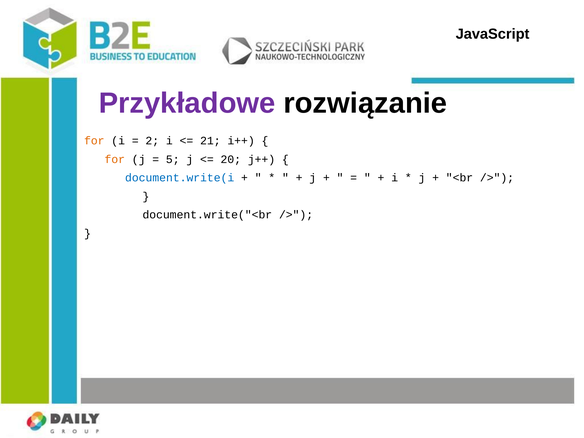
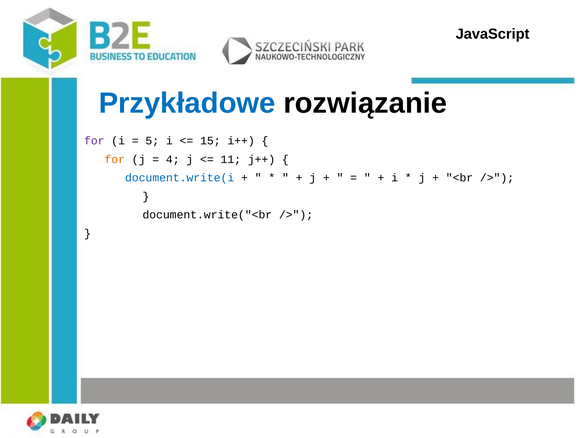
Przykładowe colour: purple -> blue (187, 103)
for colour: orange -> purple (94, 141)
2: 2 -> 5 (152, 141)
21: 21 -> 15 (210, 141)
5: 5 -> 4 (173, 159)
20: 20 -> 11 (231, 159)
